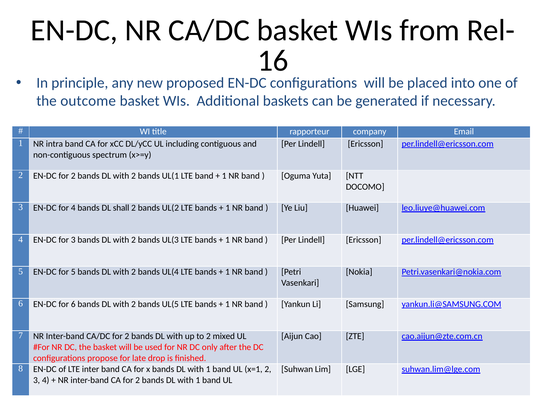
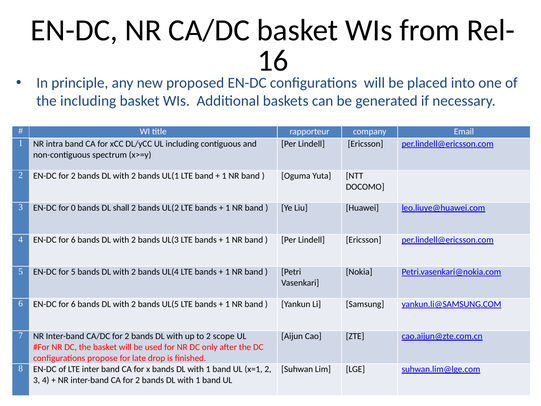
the outcome: outcome -> including (88, 101)
for 4: 4 -> 0 (73, 208)
4 EN-DC for 3: 3 -> 6 (73, 240)
mixed: mixed -> scope (224, 336)
